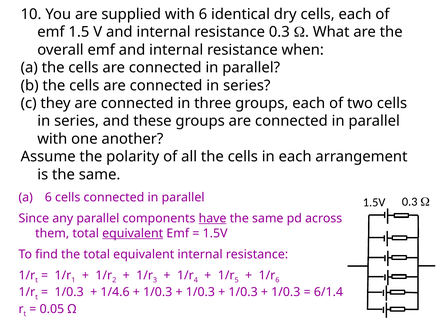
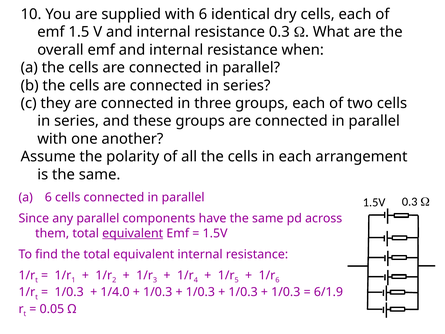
have underline: present -> none (213, 218)
1/4.6: 1/4.6 -> 1/4.0 (115, 292)
6/1.4: 6/1.4 -> 6/1.9 (328, 292)
